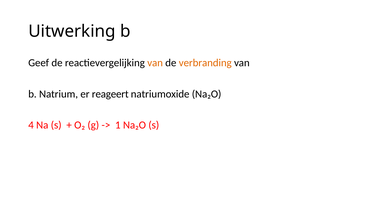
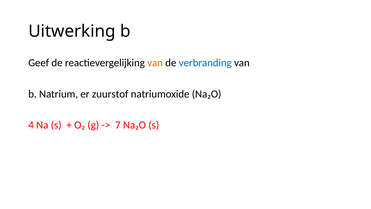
verbranding colour: orange -> blue (205, 63)
reageert: reageert -> zuurstof (110, 94)
1: 1 -> 7 (118, 125)
